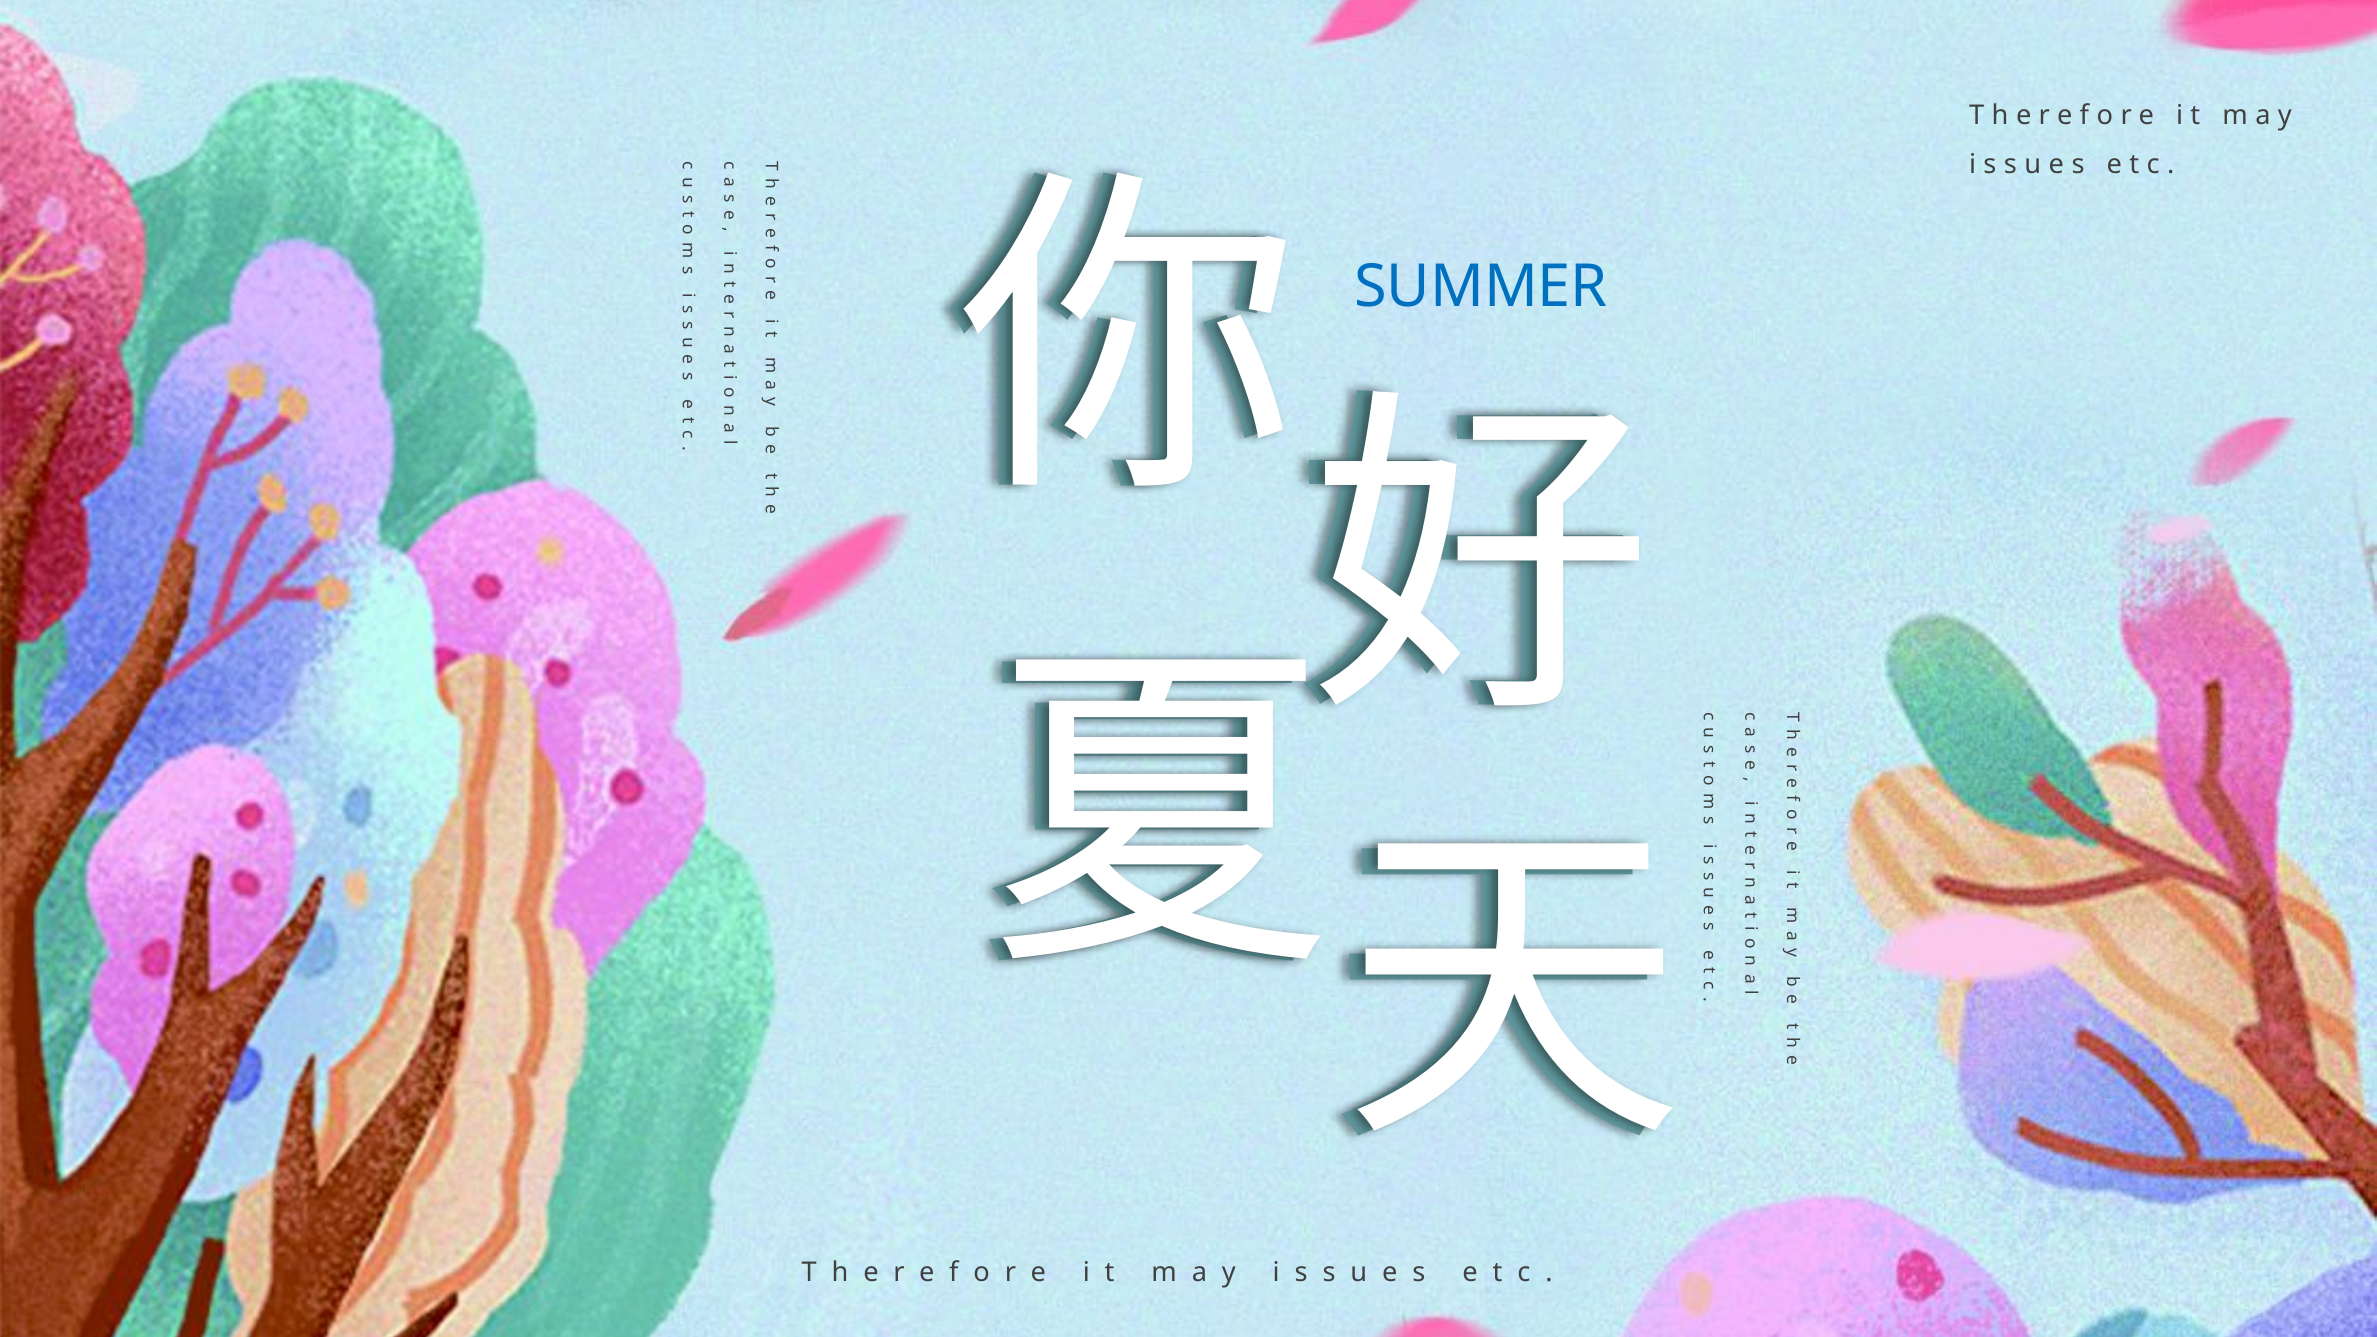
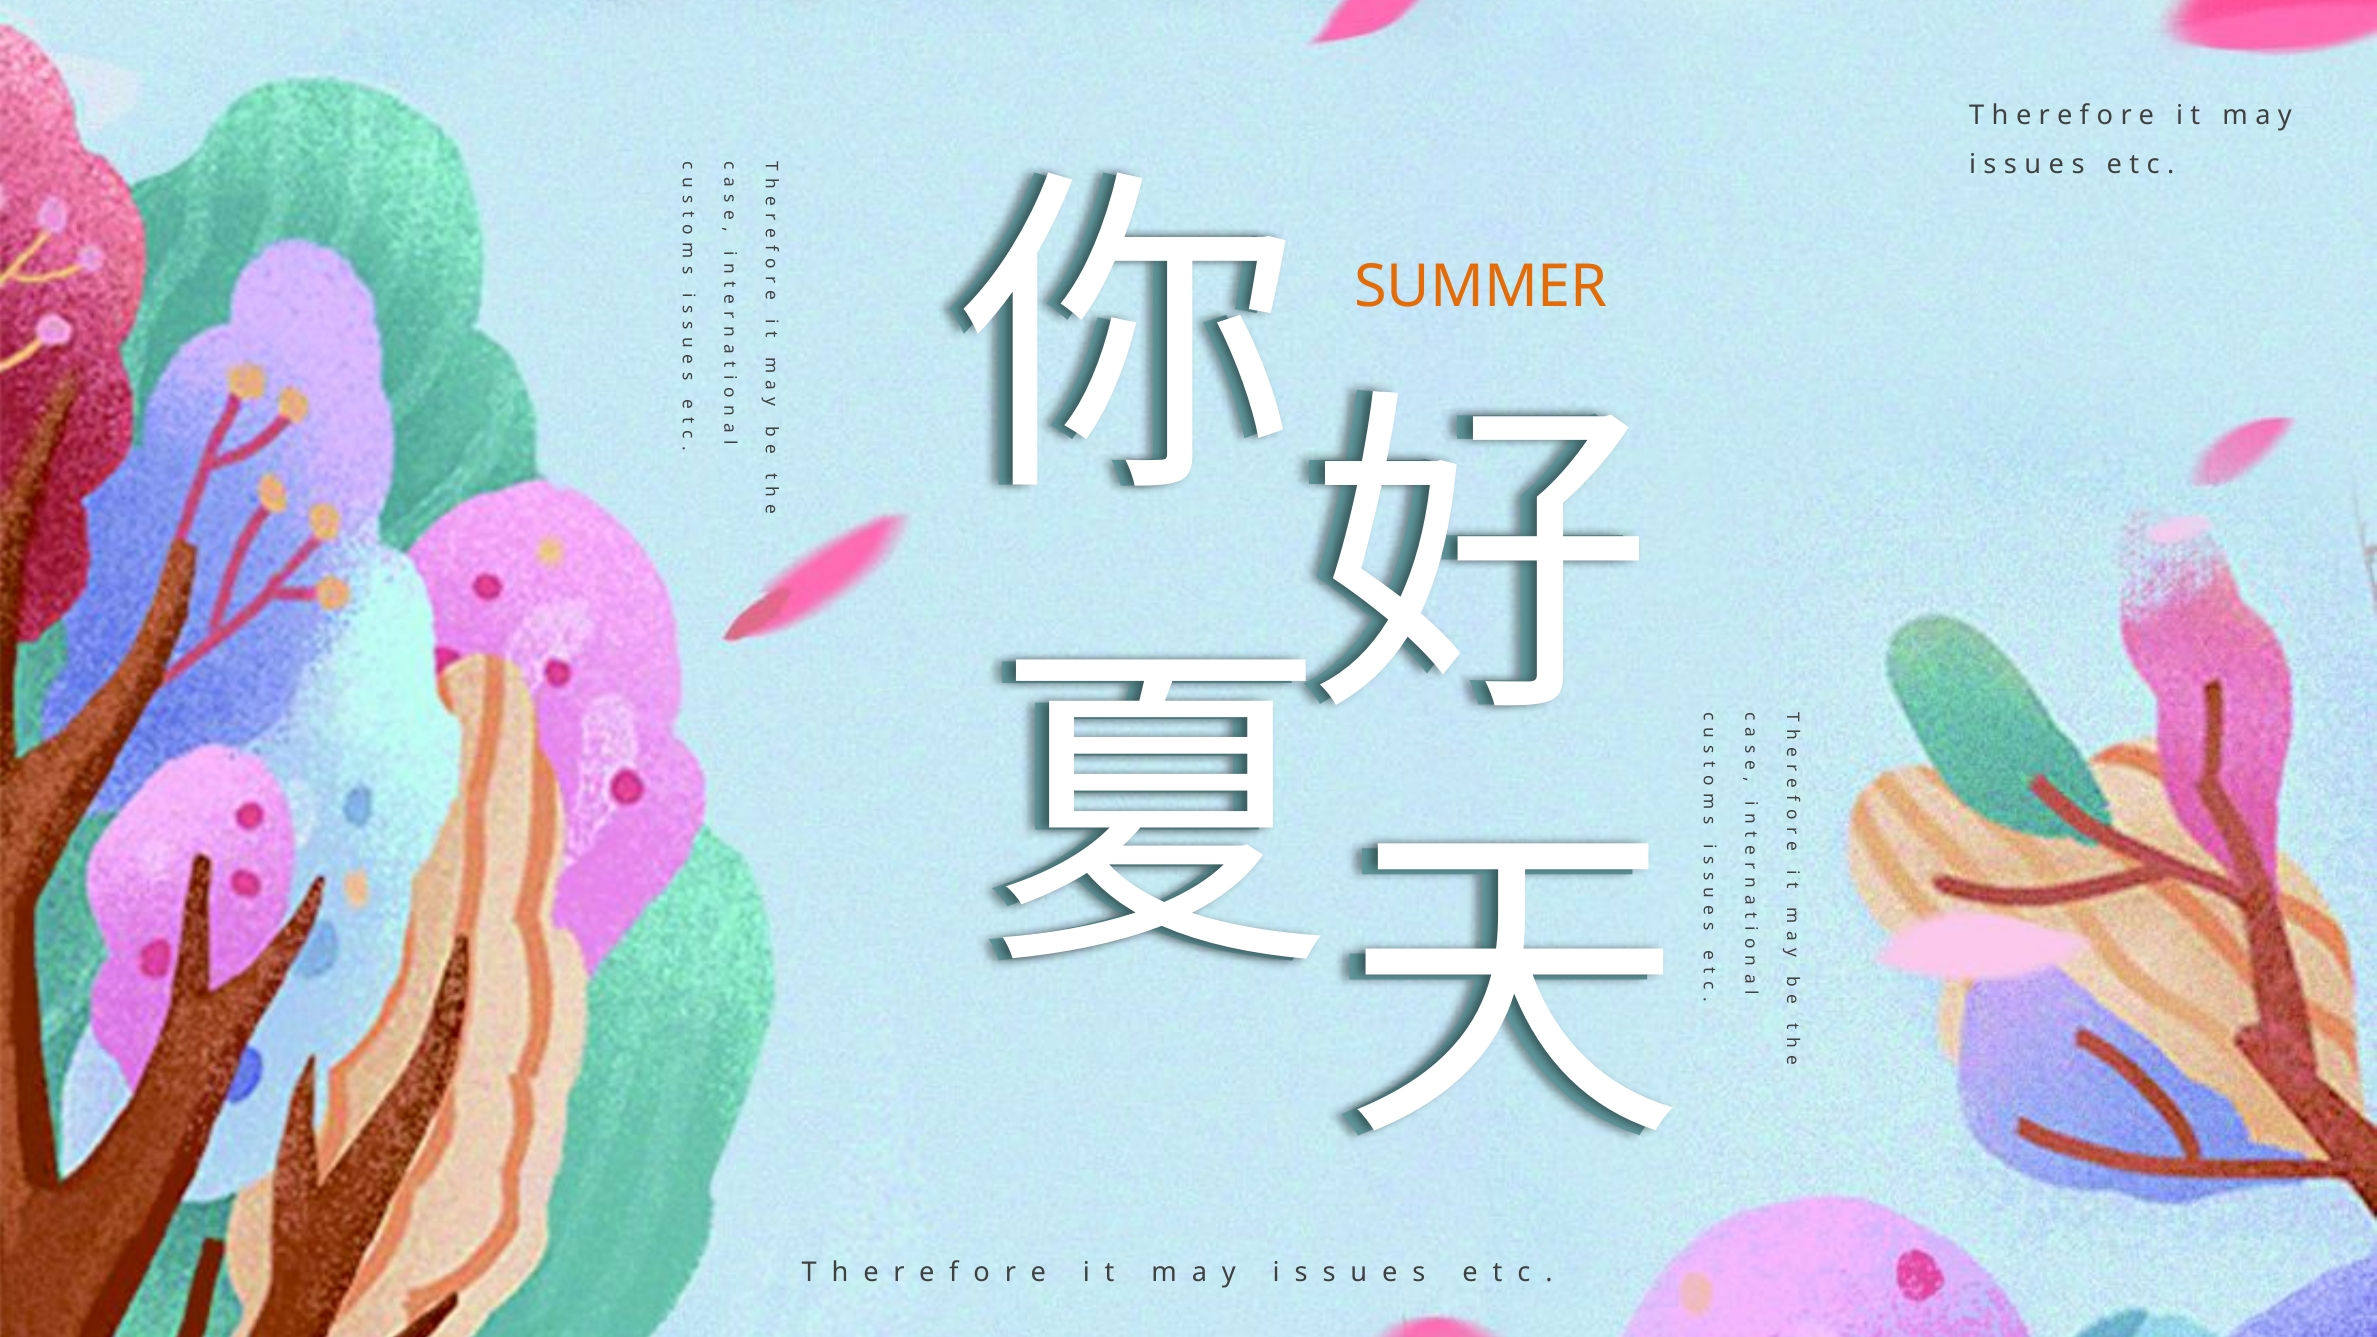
SUMMER colour: blue -> orange (1481, 287)
